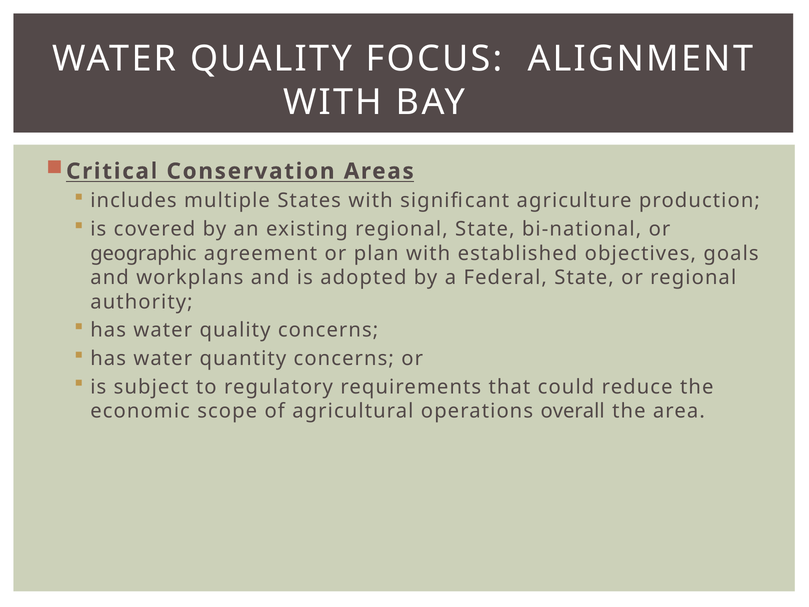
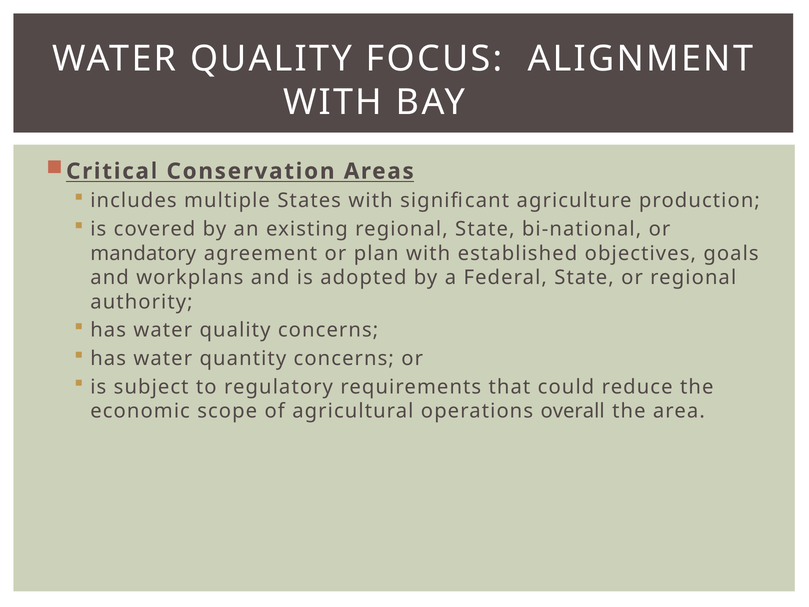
geographic: geographic -> mandatory (143, 253)
